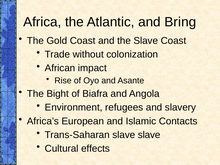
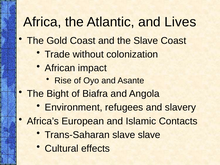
Bring: Bring -> Lives (180, 22)
